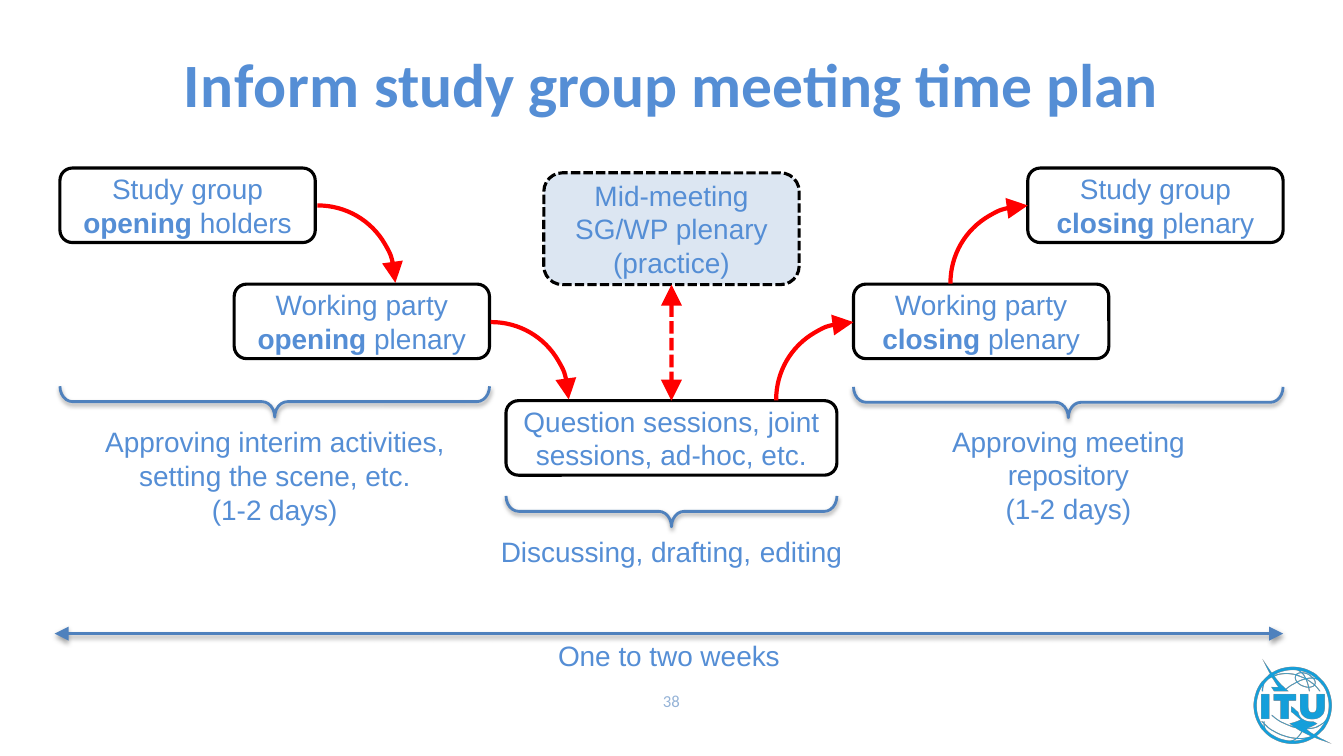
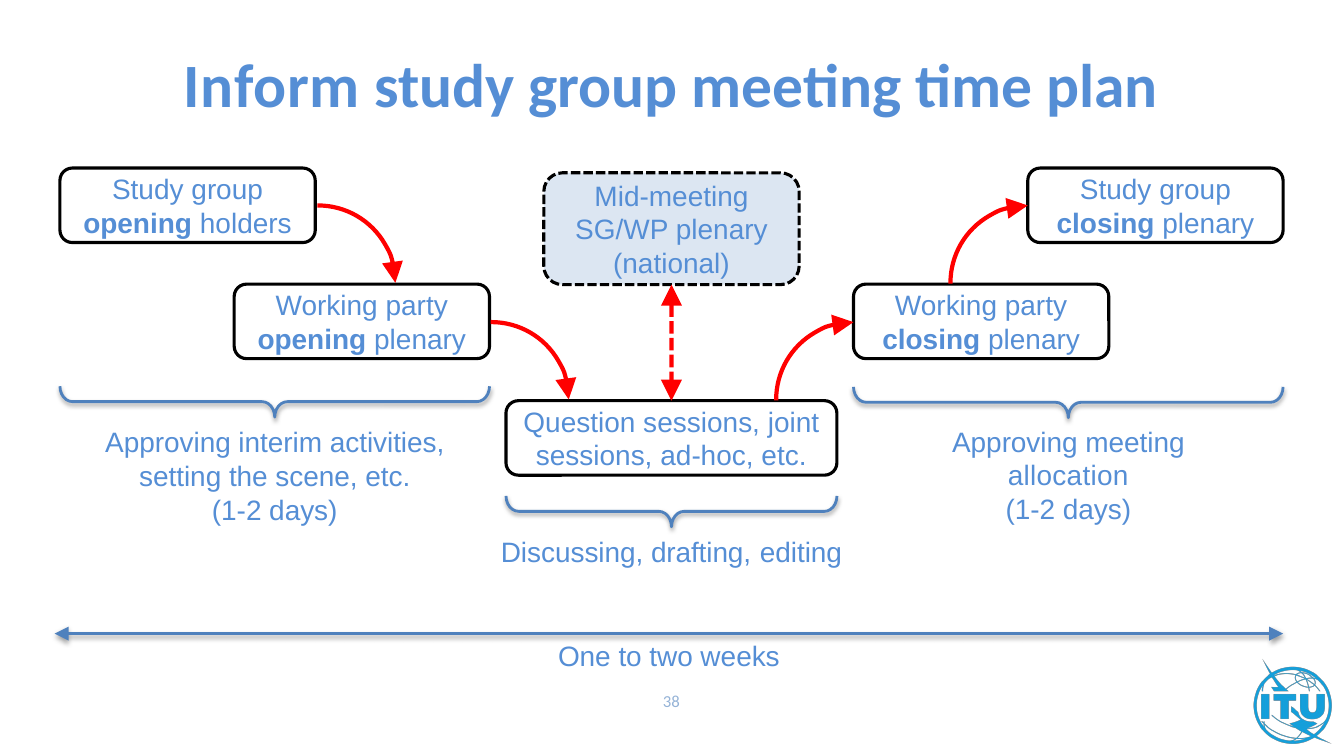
practice: practice -> national (671, 264)
repository: repository -> allocation (1068, 476)
